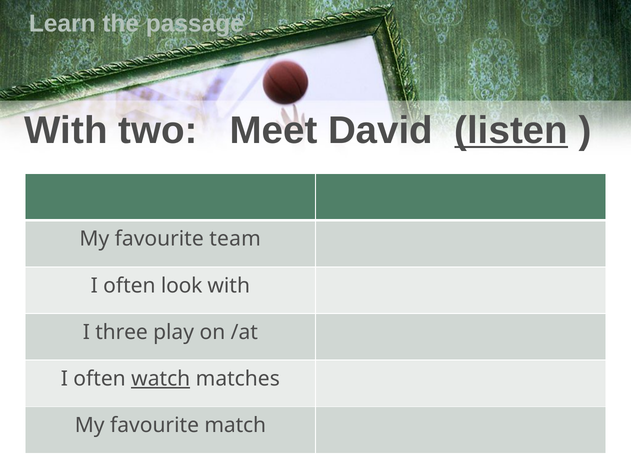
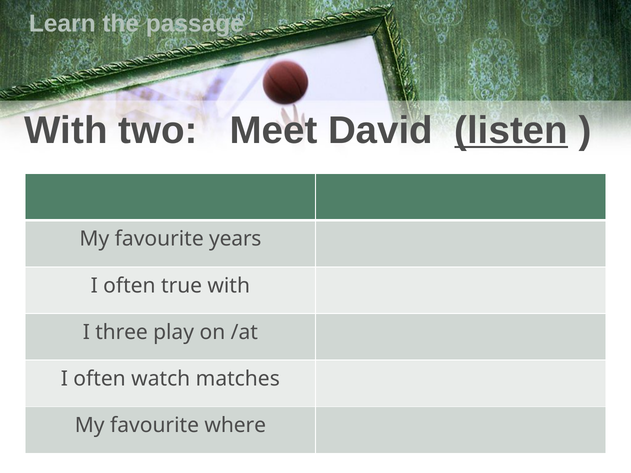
team: team -> years (235, 239)
look: look -> true (182, 286)
watch underline: present -> none (161, 379)
match: match -> where (235, 426)
